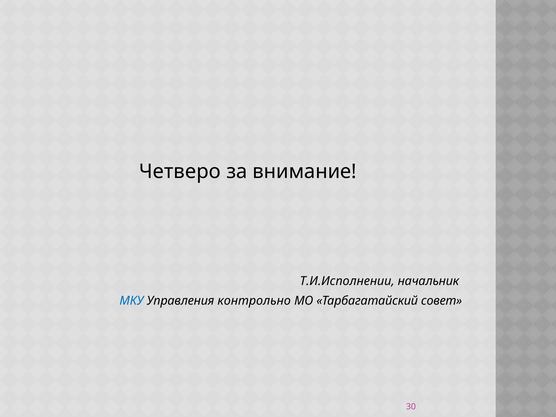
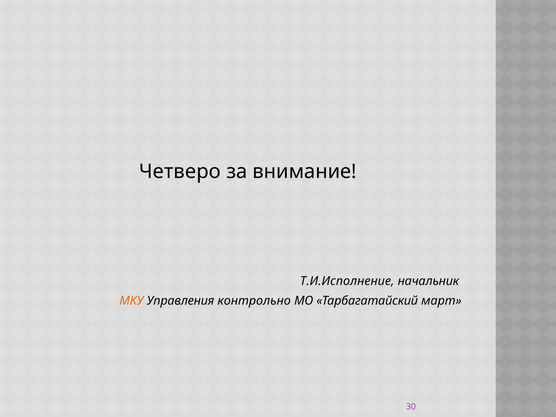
Т.И.Исполнении: Т.И.Исполнении -> Т.И.Исполнение (347, 281)
МКУ colour: blue -> orange (132, 301)
совет: совет -> март (441, 301)
